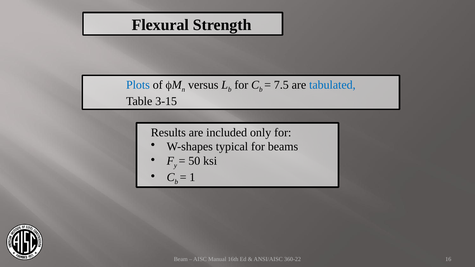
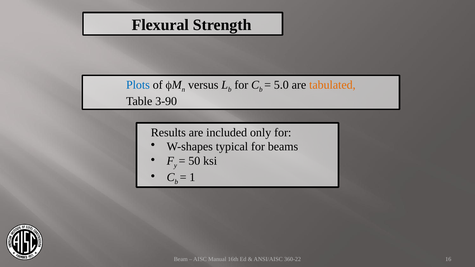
7.5: 7.5 -> 5.0 (281, 85)
tabulated colour: blue -> orange (332, 85)
3-15: 3-15 -> 3-90 (166, 101)
